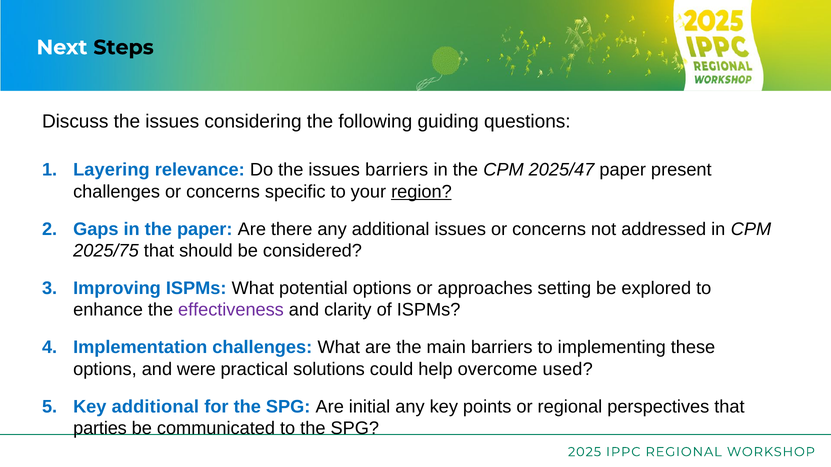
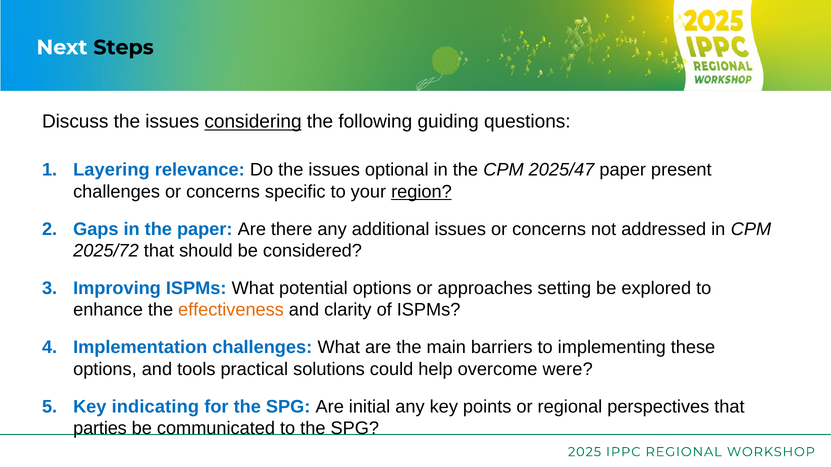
considering underline: none -> present (253, 122)
issues barriers: barriers -> optional (397, 170)
2025/75: 2025/75 -> 2025/72 (106, 251)
effectiveness colour: purple -> orange (231, 310)
were: were -> tools (196, 369)
used: used -> were (568, 369)
Key additional: additional -> indicating (155, 407)
